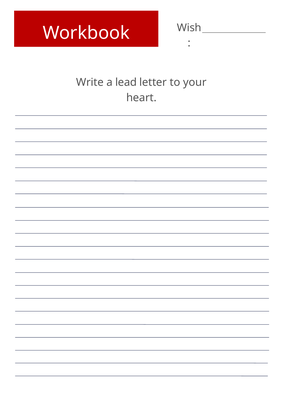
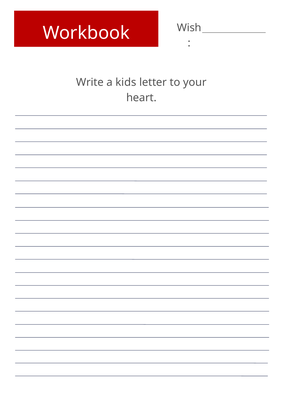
lead: lead -> kids (126, 82)
